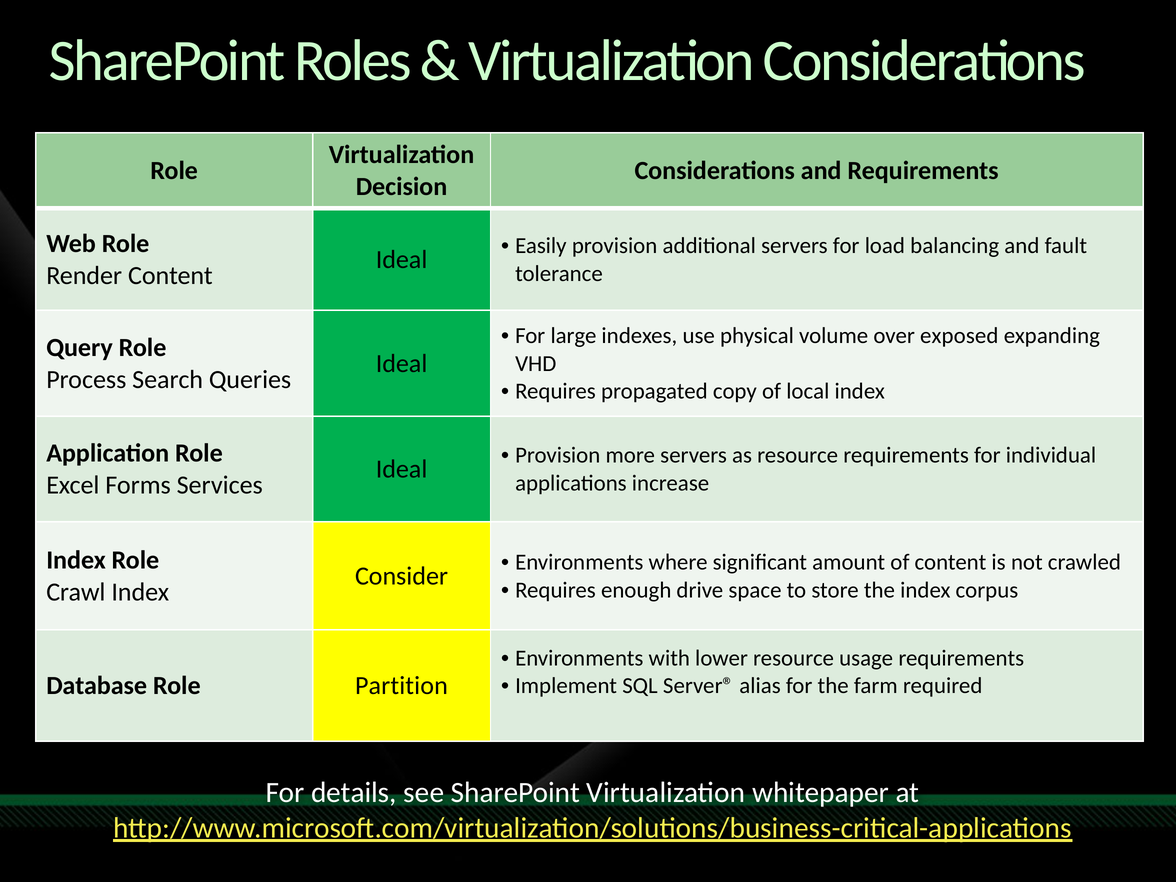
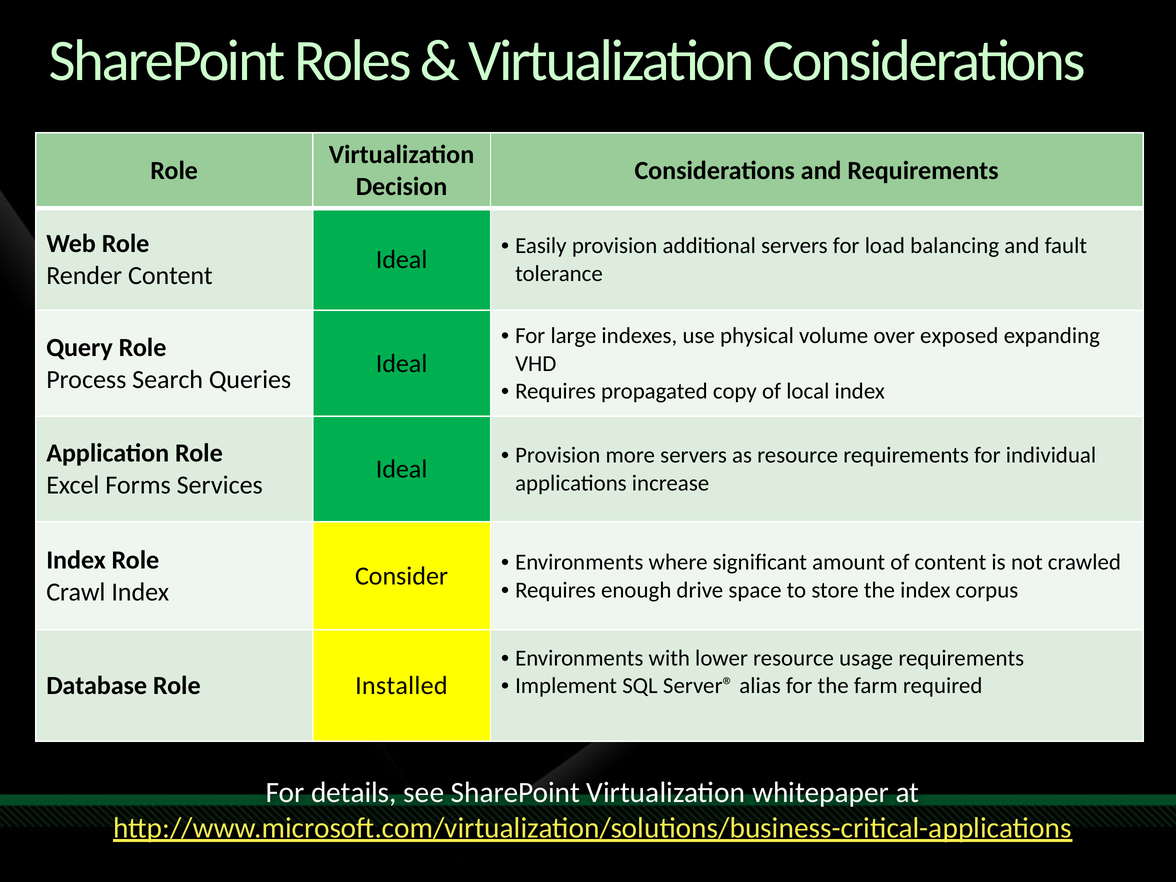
Partition: Partition -> Installed (401, 686)
